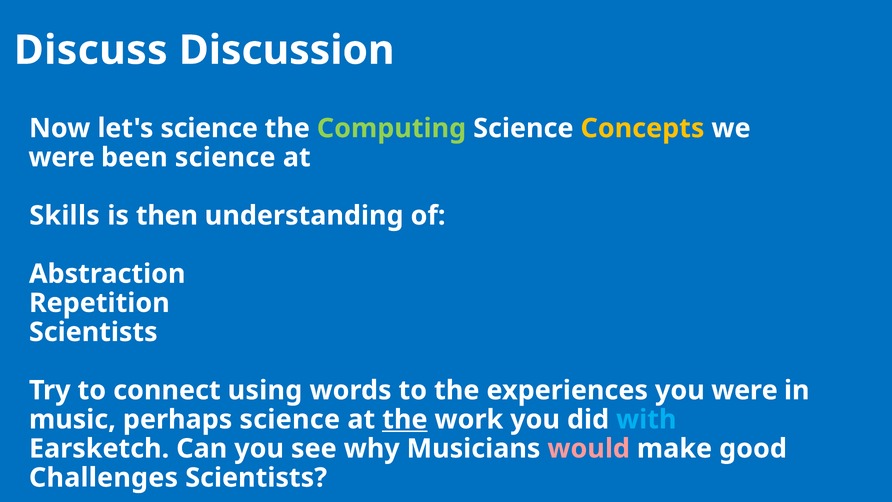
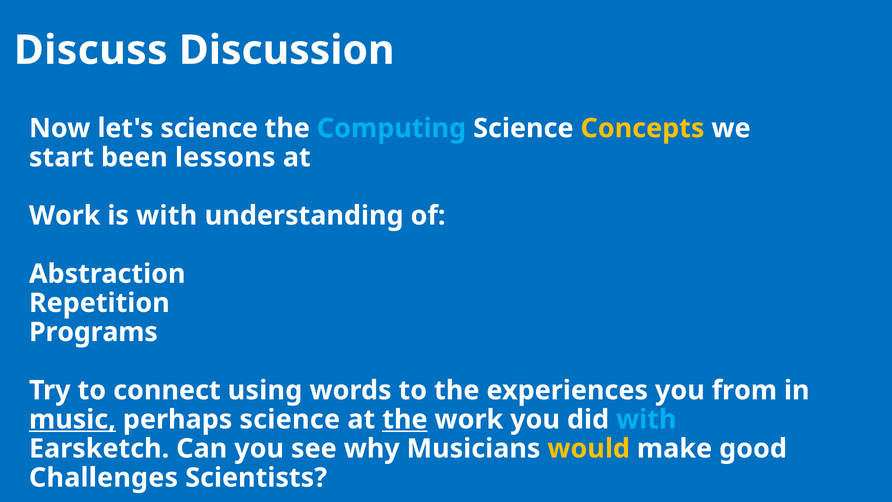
Computing colour: light green -> light blue (391, 128)
were: were -> start (62, 157)
been science: science -> lessons (225, 157)
Skills: Skills -> Work (65, 216)
is then: then -> with (167, 216)
Scientists: Scientists -> Programs (93, 332)
you were: were -> from (744, 390)
music underline: none -> present (72, 419)
would colour: pink -> yellow (589, 448)
